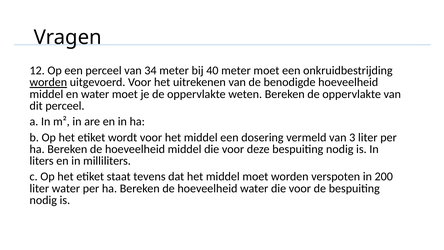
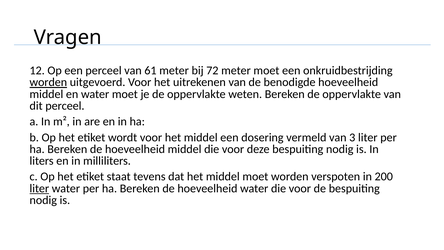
34: 34 -> 61 (150, 71)
40: 40 -> 72 (212, 71)
liter underline: none -> present (39, 188)
